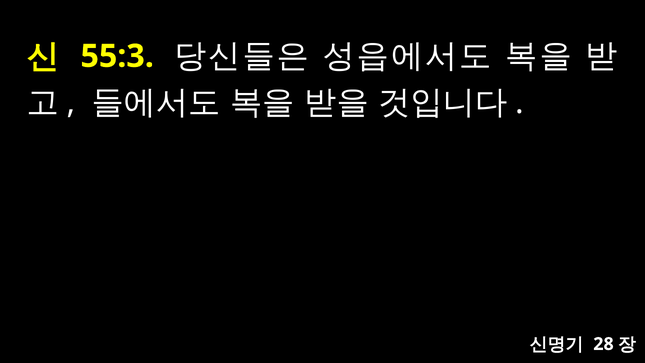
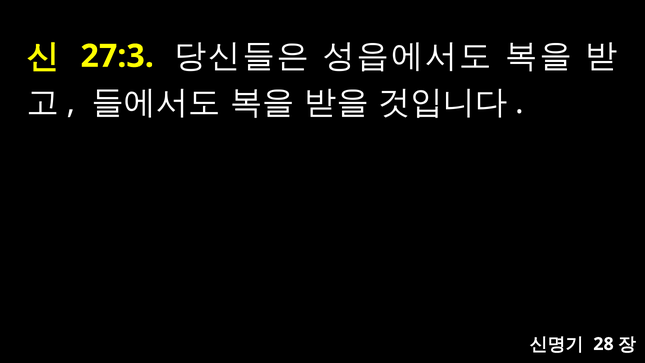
55:3: 55:3 -> 27:3 (117, 56)
